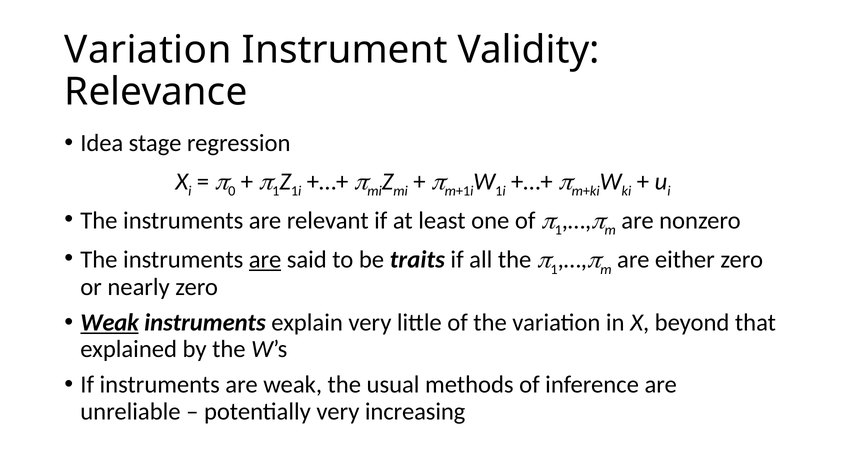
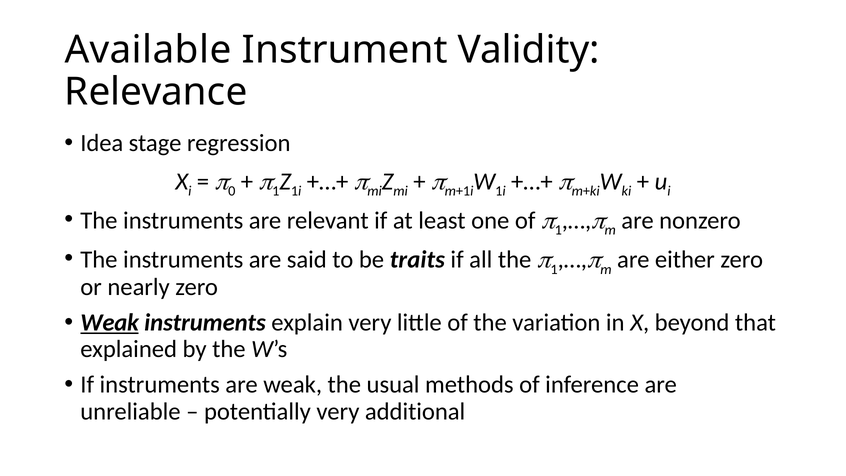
Variation: Variation -> Available (148, 50)
are underline: present -> none (265, 260)
increasing: increasing -> additional (415, 411)
